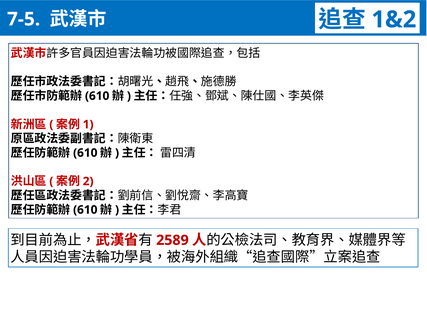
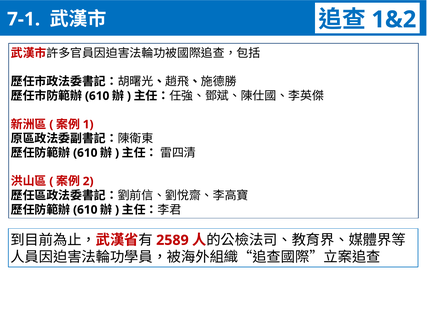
7-5: 7-5 -> 7-1 (24, 19)
